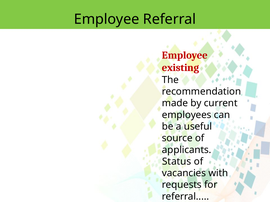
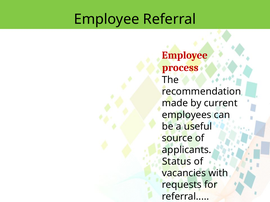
existing: existing -> process (180, 68)
